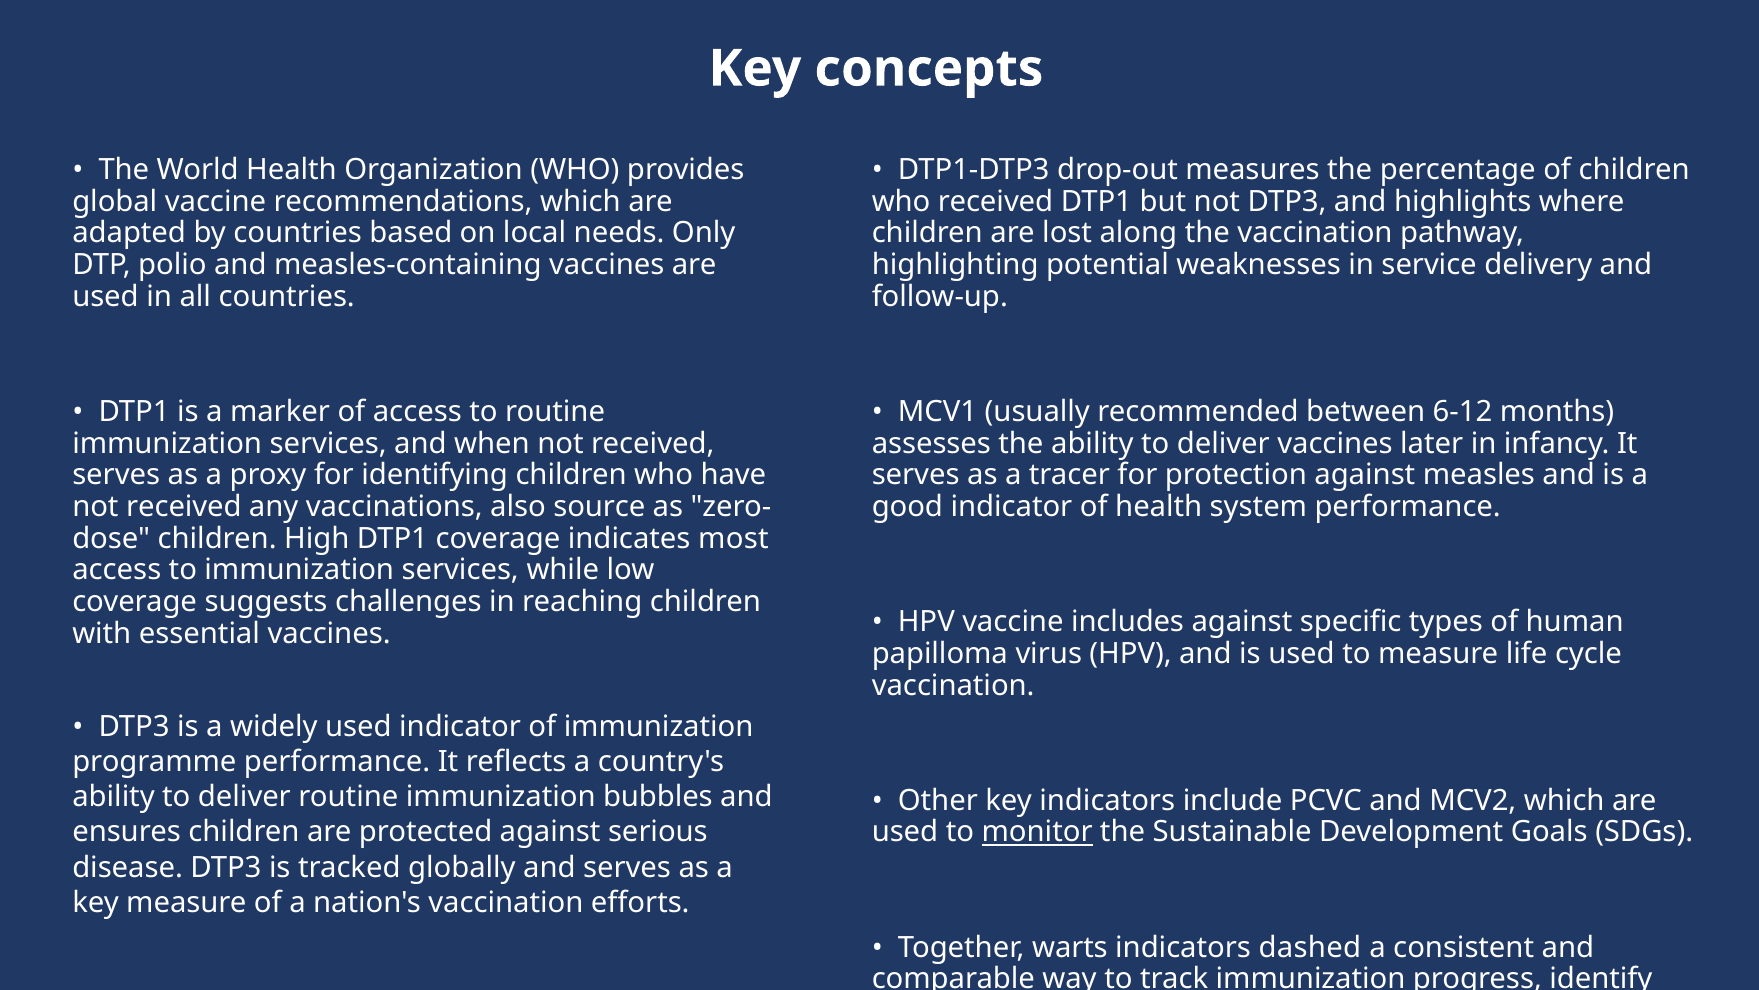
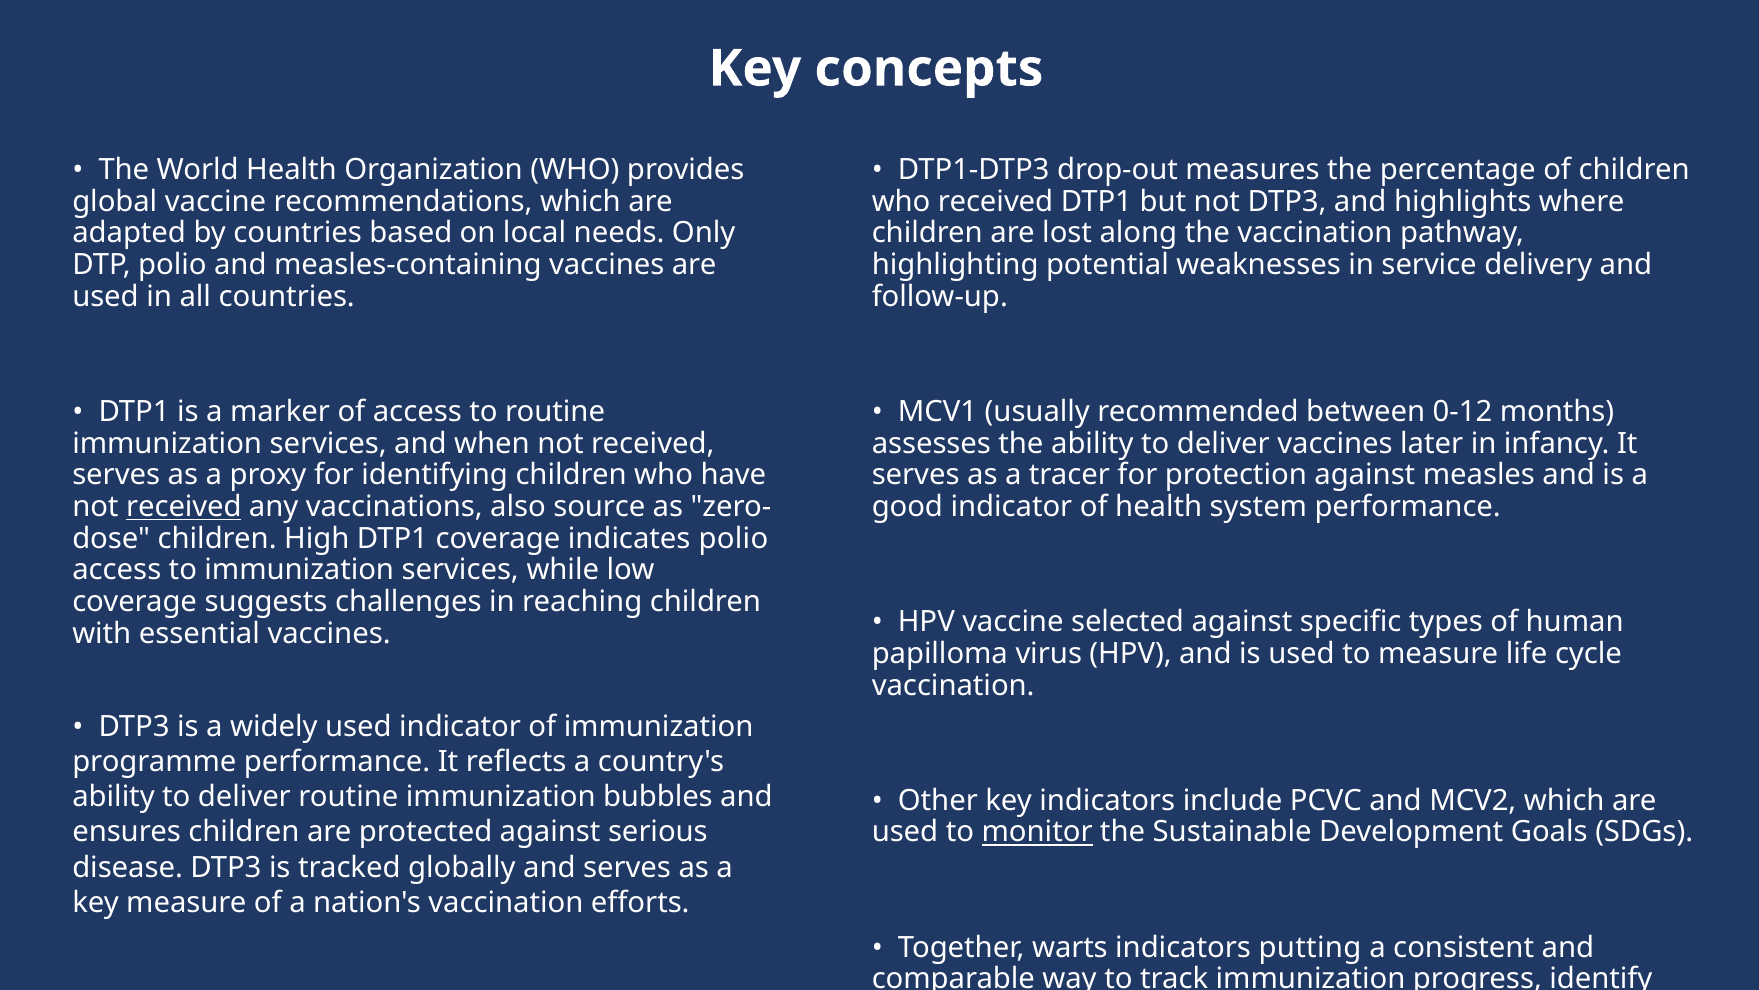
6-12: 6-12 -> 0-12 (1462, 412)
received underline: none -> present (184, 506)
indicates most: most -> polio (733, 538)
includes: includes -> selected (1128, 622)
dashed: dashed -> putting (1310, 947)
